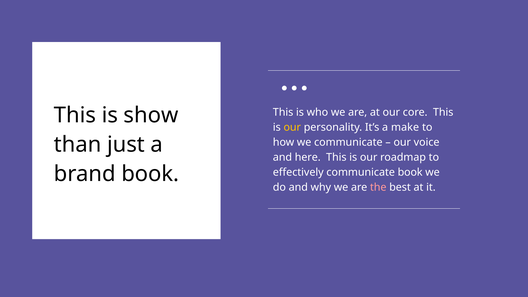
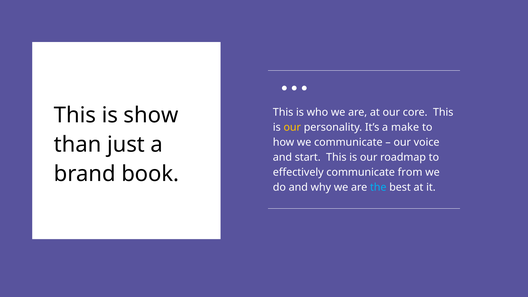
here: here -> start (308, 157)
communicate book: book -> from (410, 172)
the colour: pink -> light blue (378, 187)
